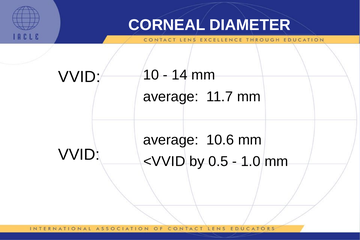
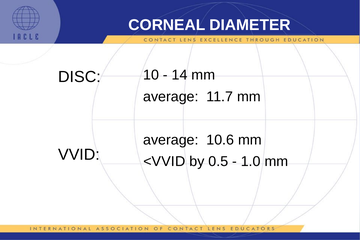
VVID: VVID -> DISC (79, 77)
